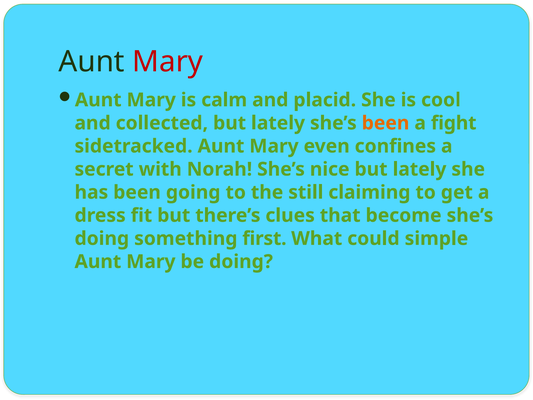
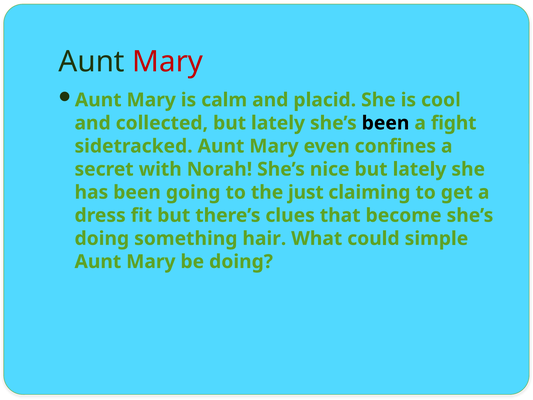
been colour: orange -> black (386, 123)
still: still -> just (306, 192)
first: first -> hair (264, 238)
